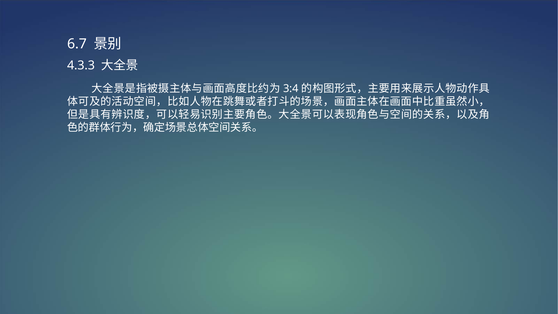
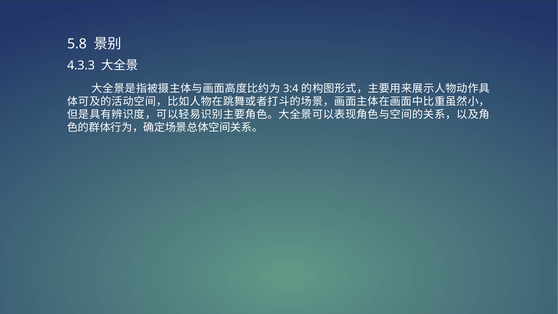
6.7: 6.7 -> 5.8 (77, 44)
